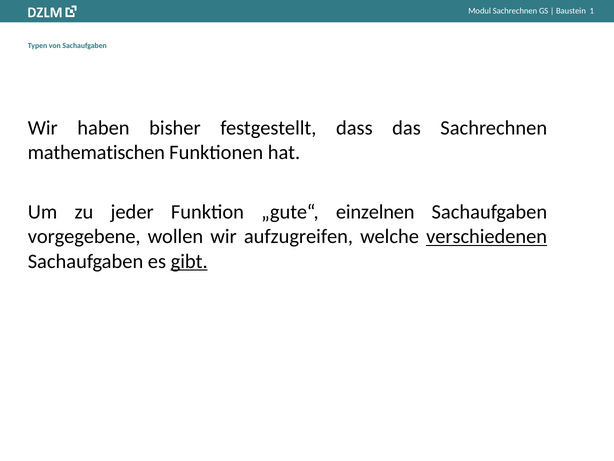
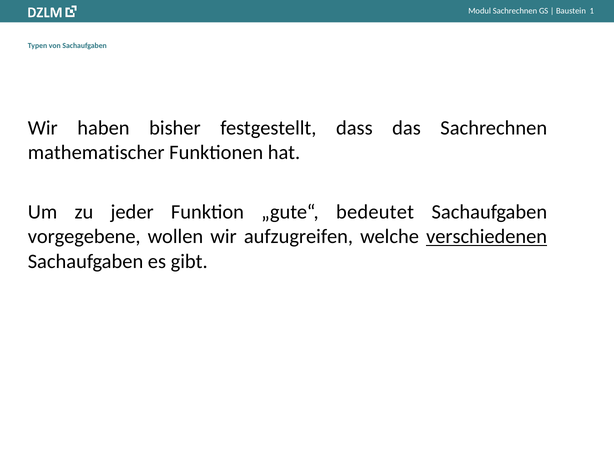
mathematischen: mathematischen -> mathematischer (96, 152)
einzelnen: einzelnen -> bedeutet (375, 212)
gibt underline: present -> none (189, 261)
